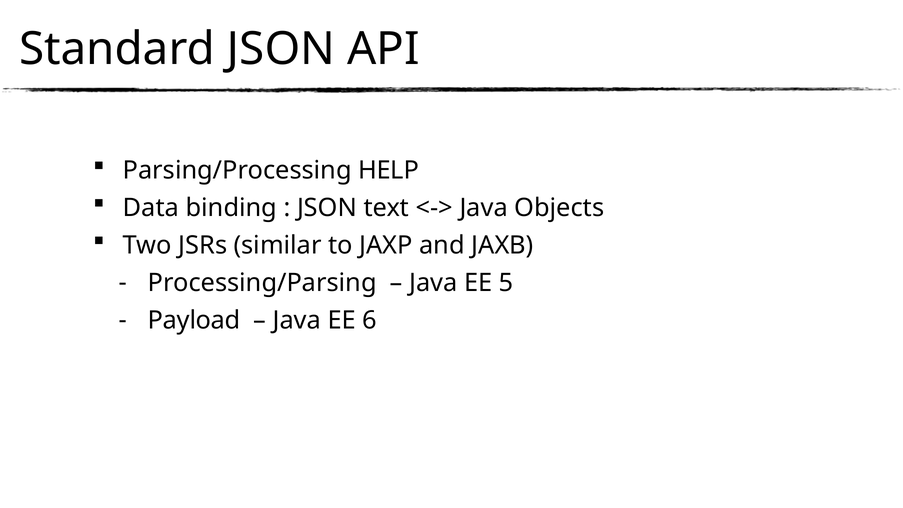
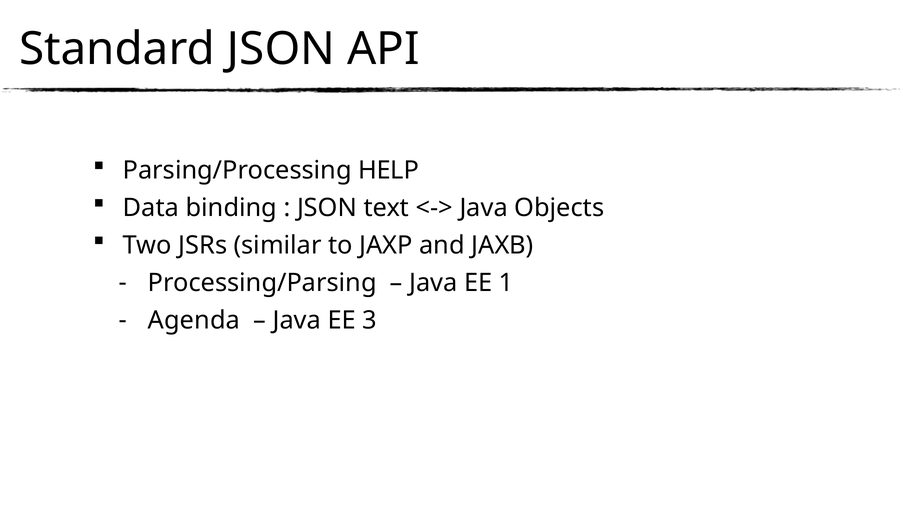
5: 5 -> 1 (506, 283)
Payload: Payload -> Agenda (194, 320)
6: 6 -> 3 (370, 320)
